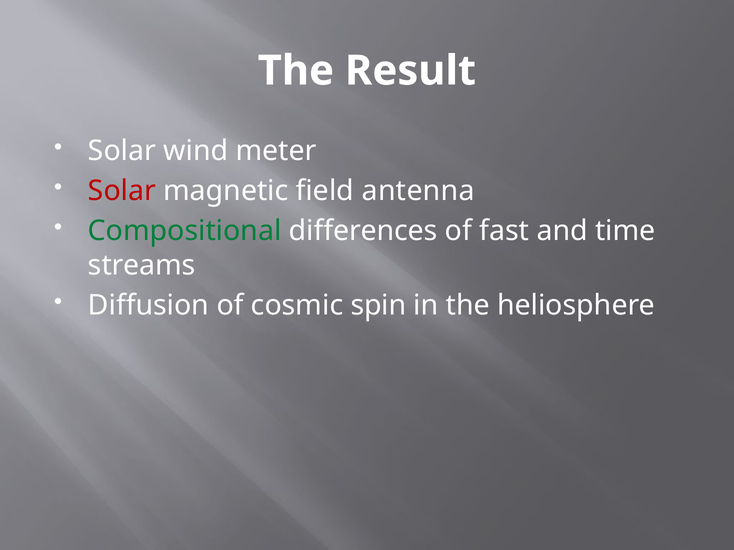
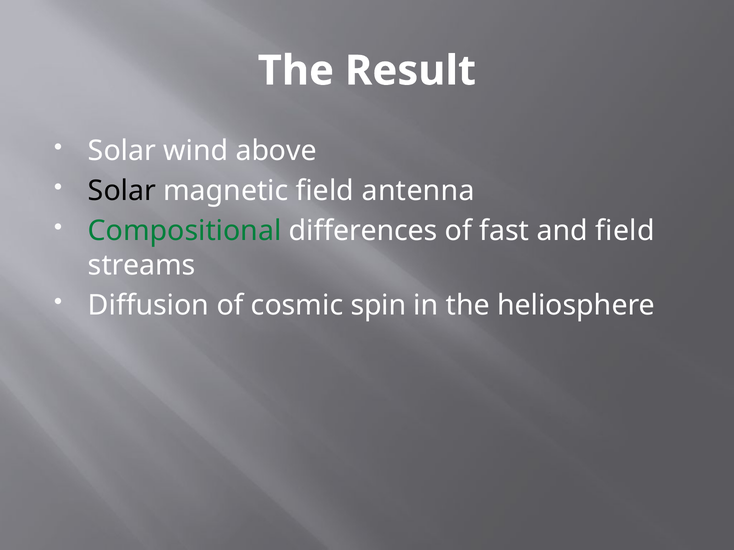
meter: meter -> above (276, 151)
Solar colour: red -> black (122, 191)
and time: time -> field (625, 231)
